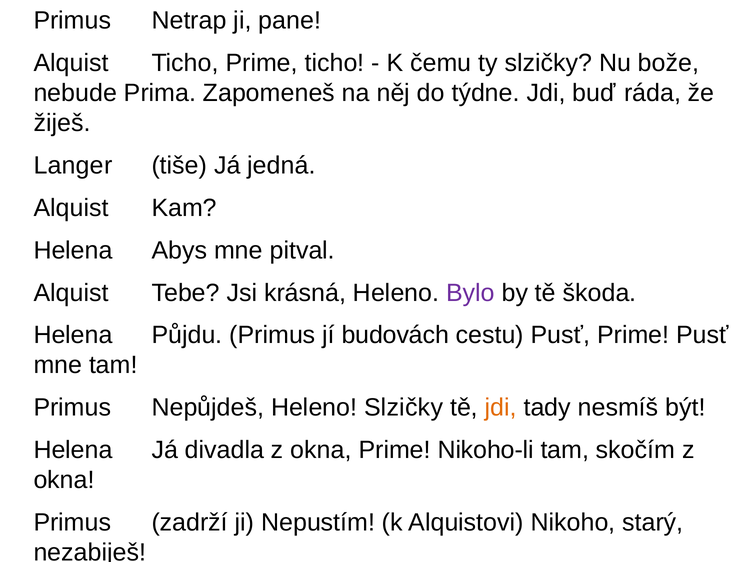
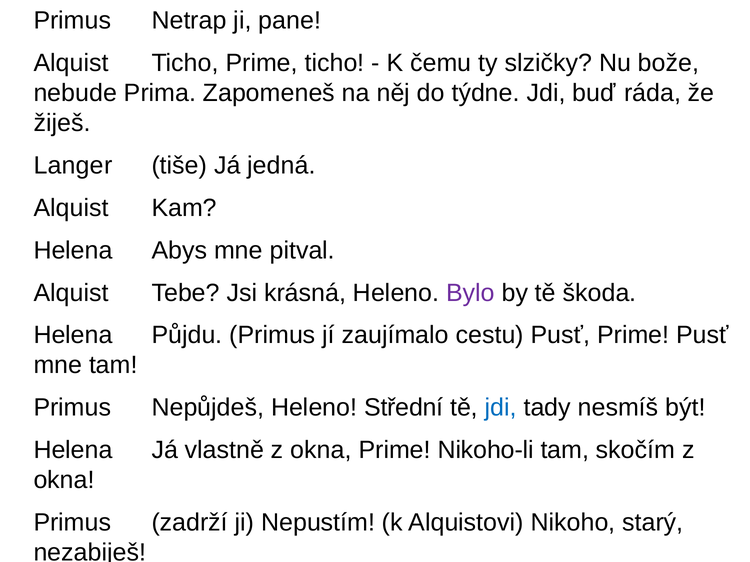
budovách: budovách -> zaujímalo (395, 336)
Heleno Slzičky: Slzičky -> Střední (404, 408)
jdi colour: orange -> blue (501, 408)
divadla: divadla -> vlastně (224, 451)
